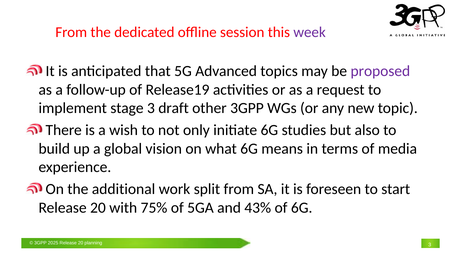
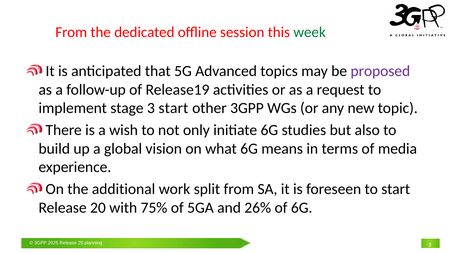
week colour: purple -> green (310, 32)
3 draft: draft -> start (173, 108)
43%: 43% -> 26% (258, 208)
